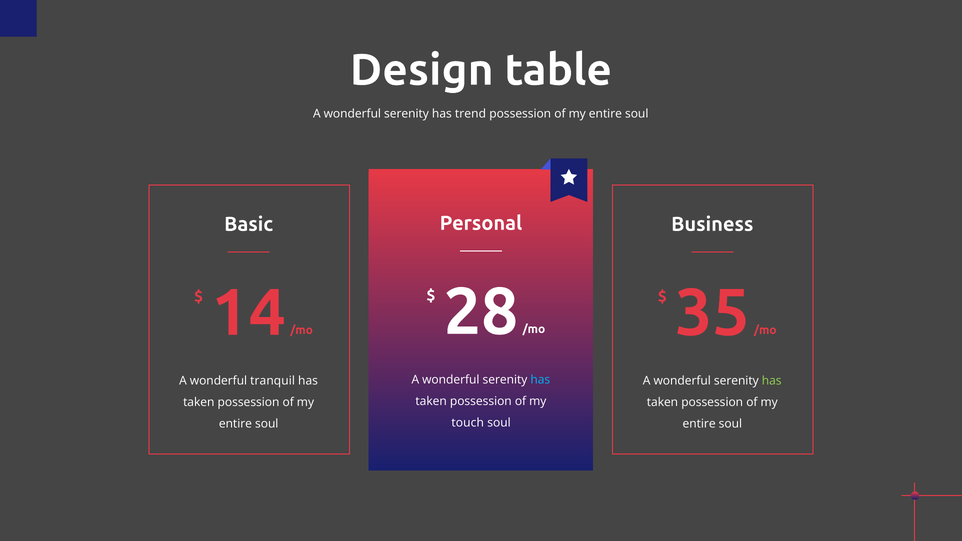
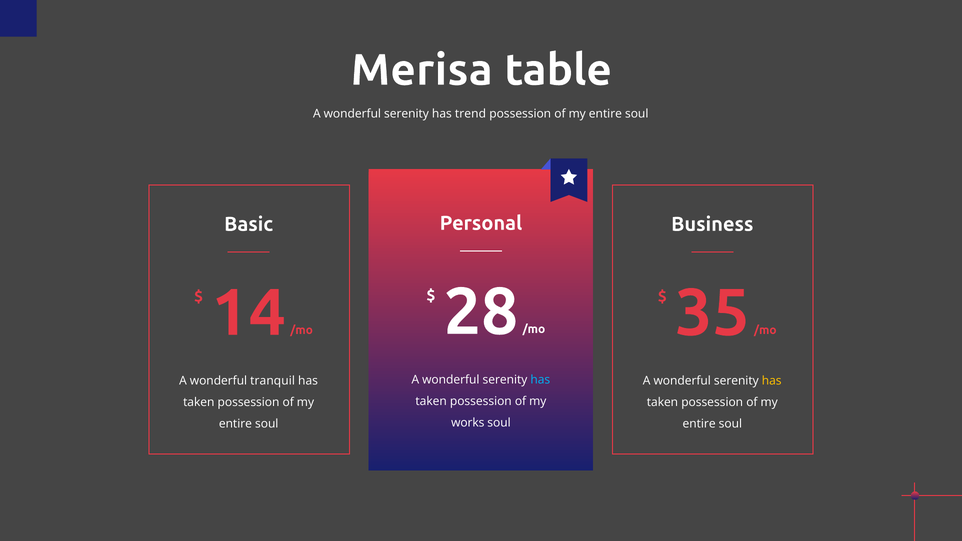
Design: Design -> Merisa (422, 70)
has colour: light green -> yellow (772, 381)
touch: touch -> works (468, 423)
